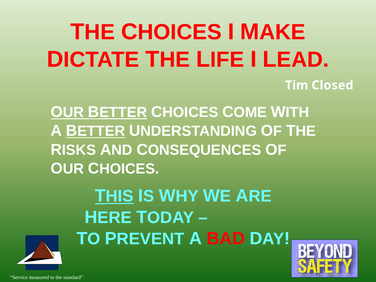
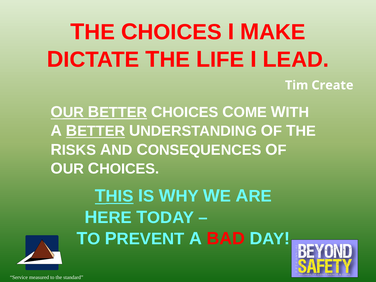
Closed: Closed -> Create (332, 85)
